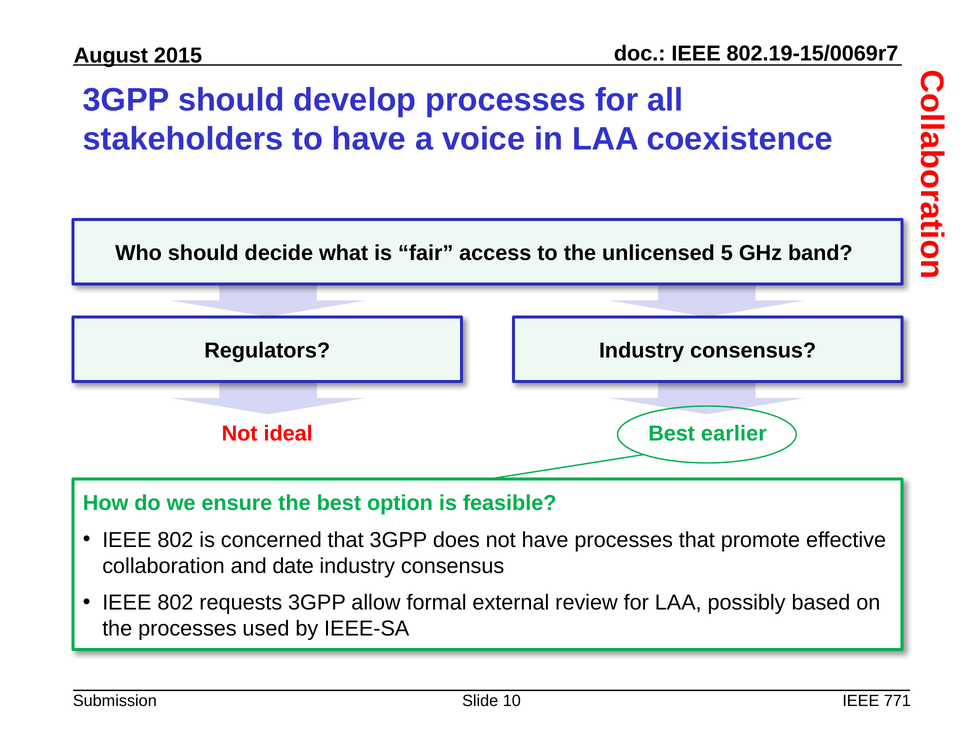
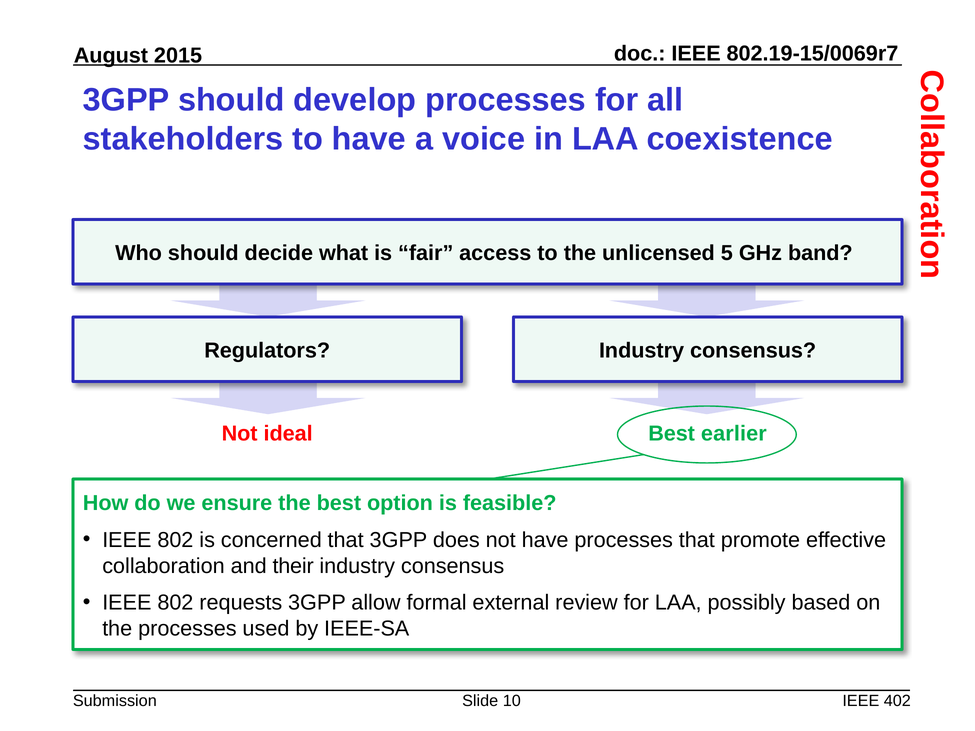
date: date -> their (293, 566)
771: 771 -> 402 (897, 701)
